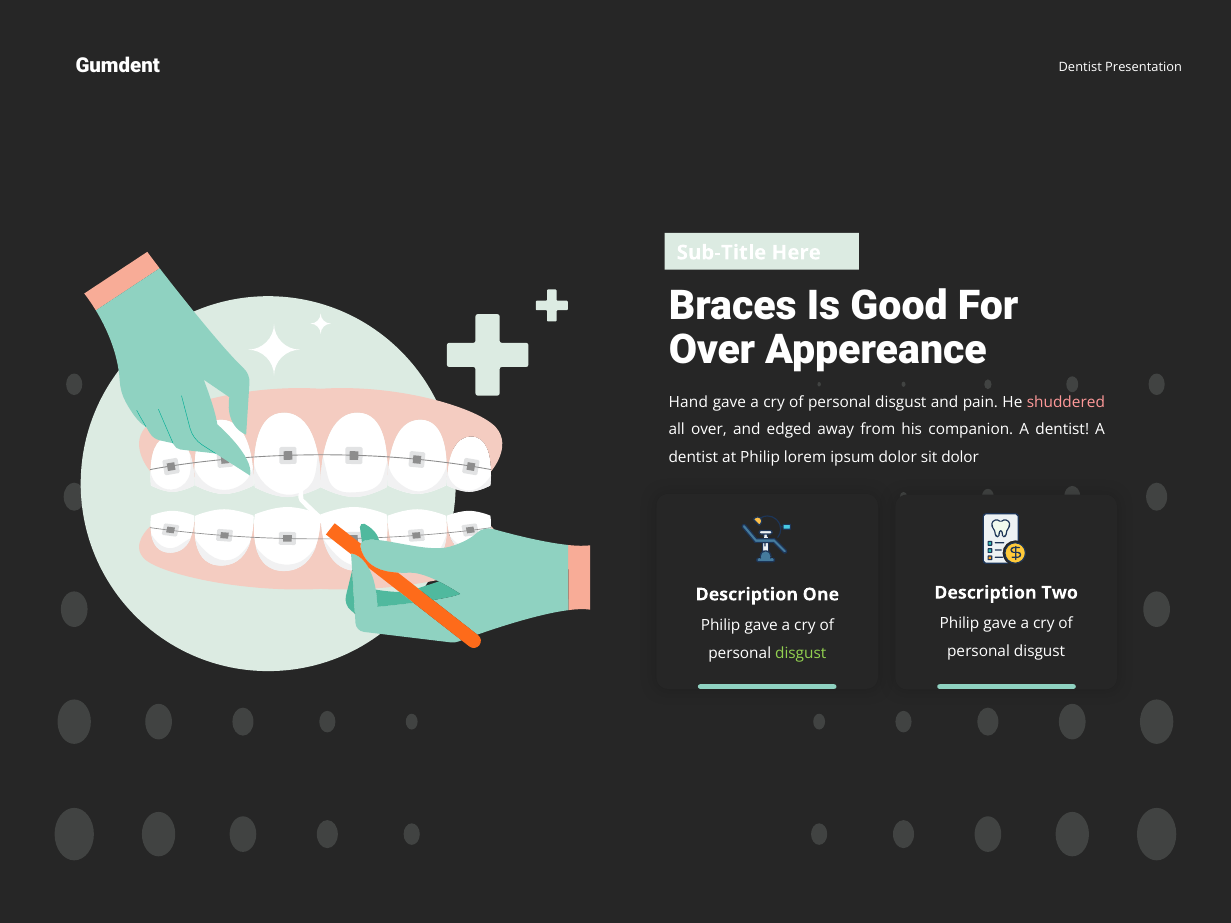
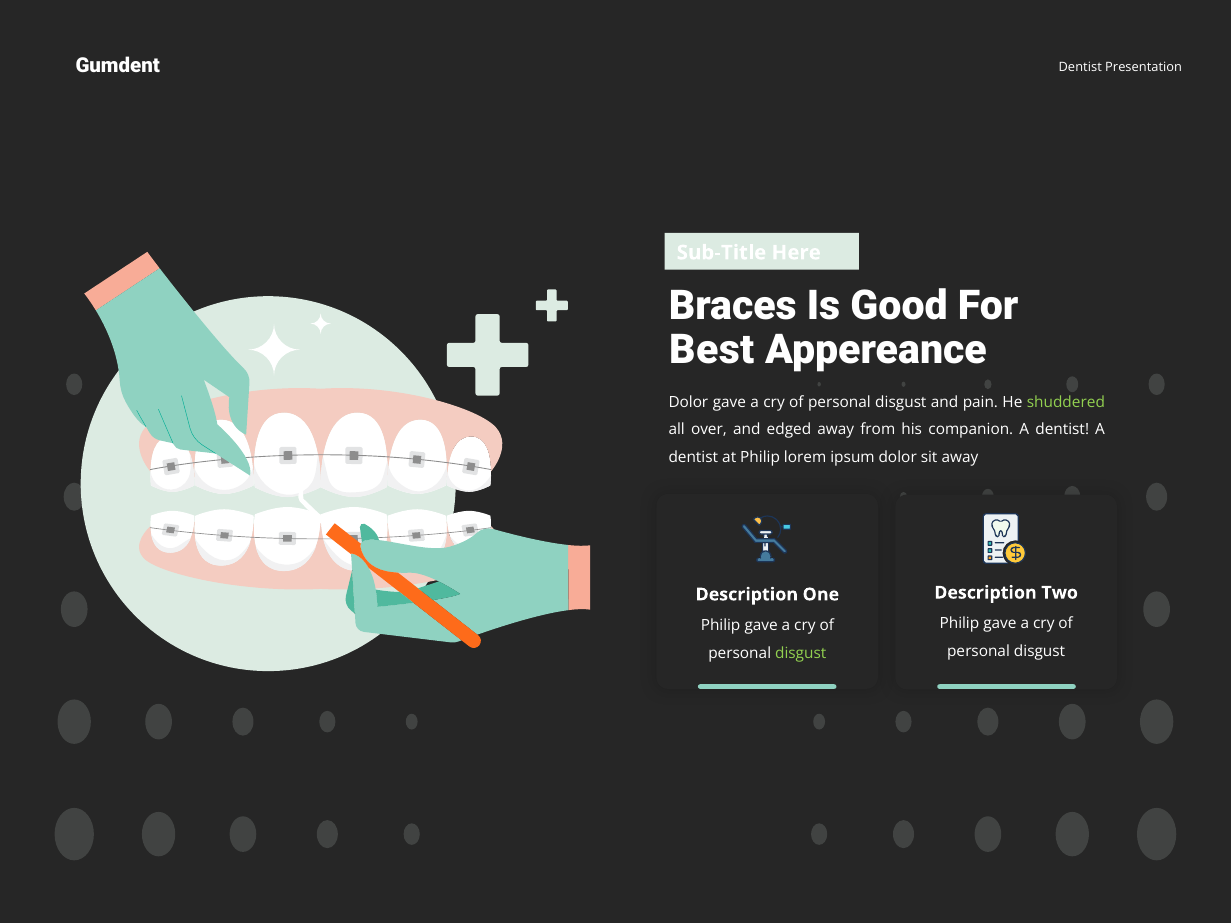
Over: Over -> Best (712, 350)
Hand: Hand -> Dolor (688, 402)
shuddered colour: pink -> light green (1066, 402)
sit dolor: dolor -> away (960, 458)
